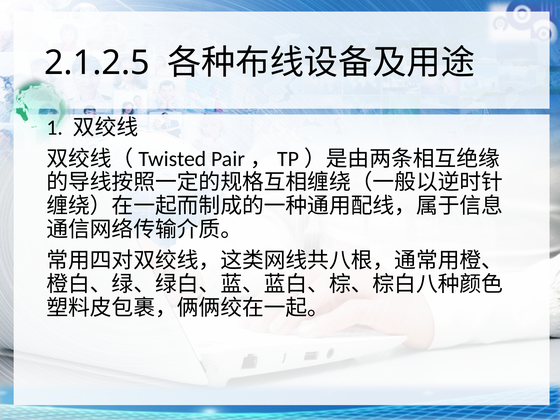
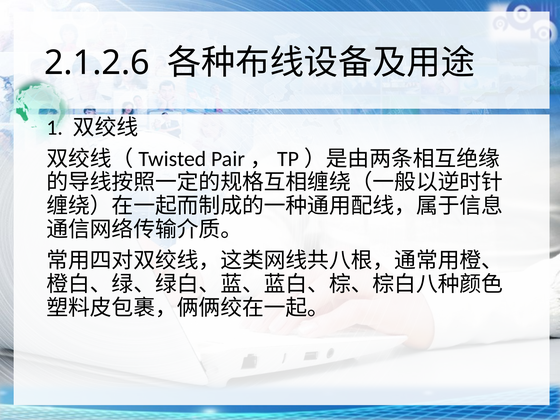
2.1.2.5: 2.1.2.5 -> 2.1.2.6 (97, 63)
